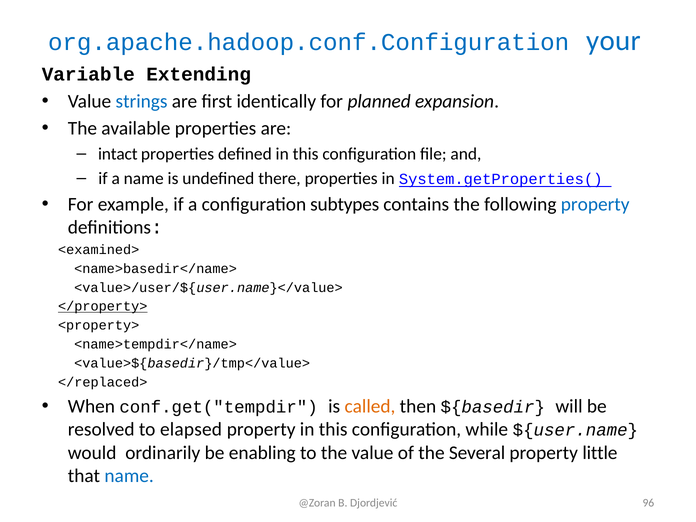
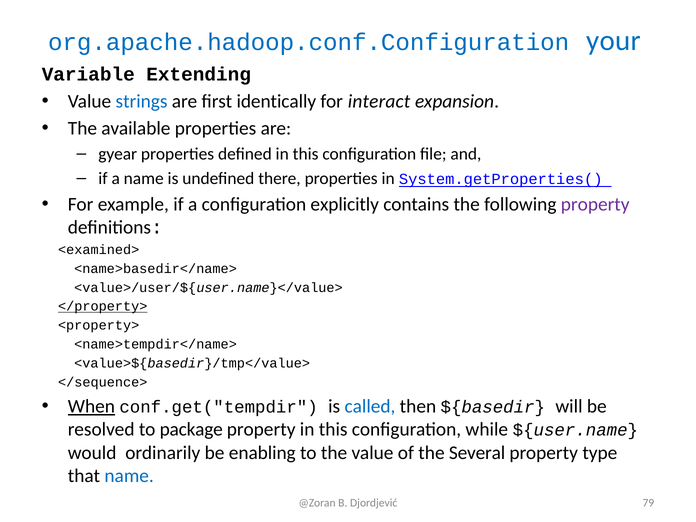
planned: planned -> interact (379, 102)
intact: intact -> gyear (118, 154)
subtypes: subtypes -> explicitly (345, 204)
property colour: blue -> purple (595, 204)
</replaced>: </replaced> -> </sequence> (103, 382)
When underline: none -> present (91, 406)
called colour: orange -> blue (370, 406)
elapsed: elapsed -> package (191, 430)
little: little -> type (600, 453)
96: 96 -> 79 (648, 503)
